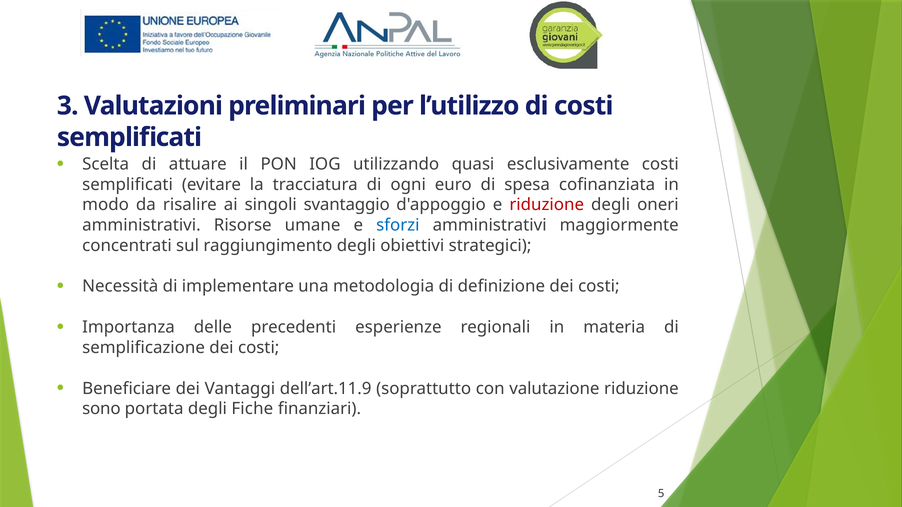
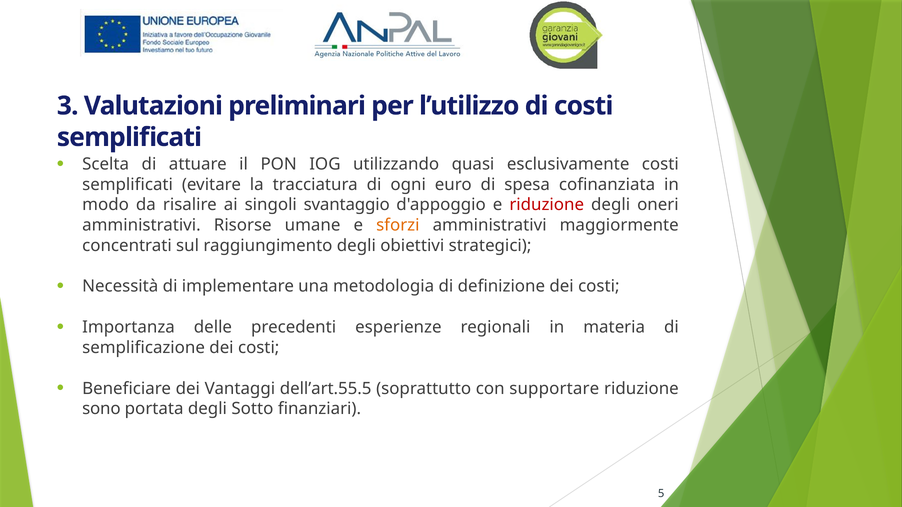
sforzi colour: blue -> orange (398, 225)
dell’art.11.9: dell’art.11.9 -> dell’art.55.5 (326, 389)
valutazione: valutazione -> supportare (554, 389)
Fiche: Fiche -> Sotto (252, 409)
